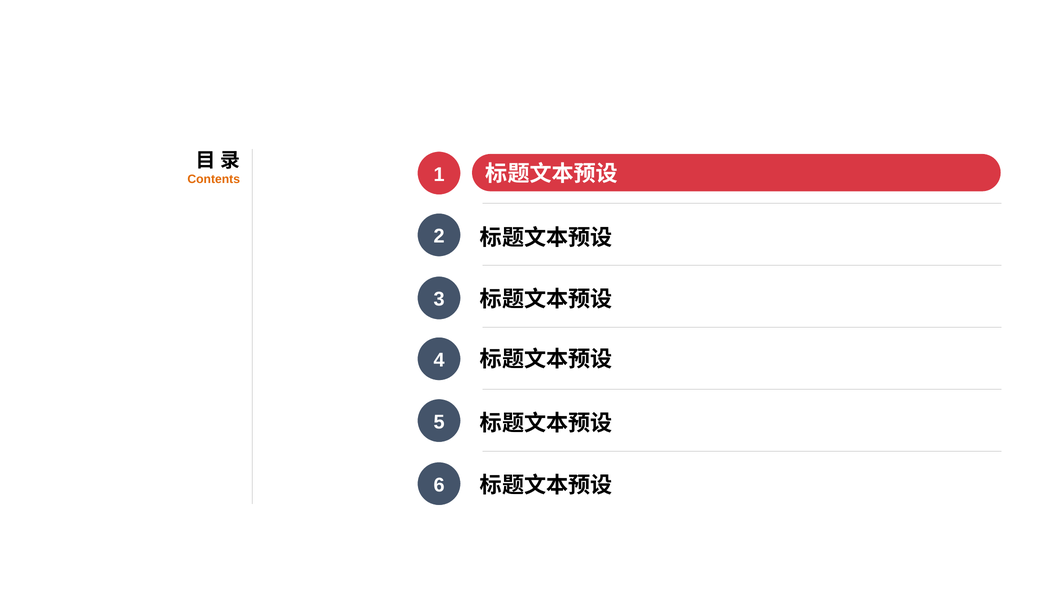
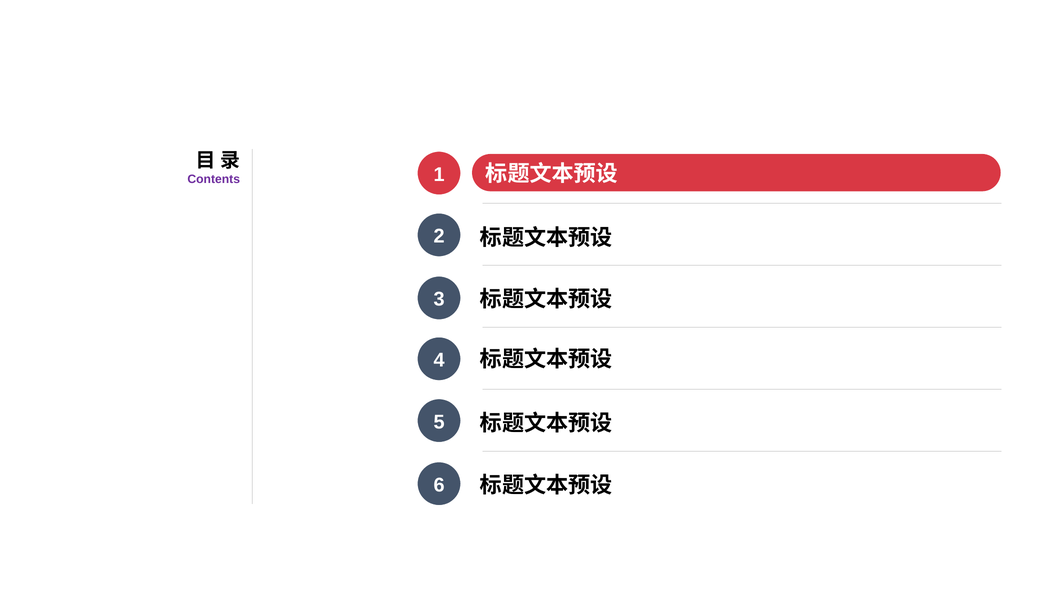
Contents colour: orange -> purple (214, 179)
